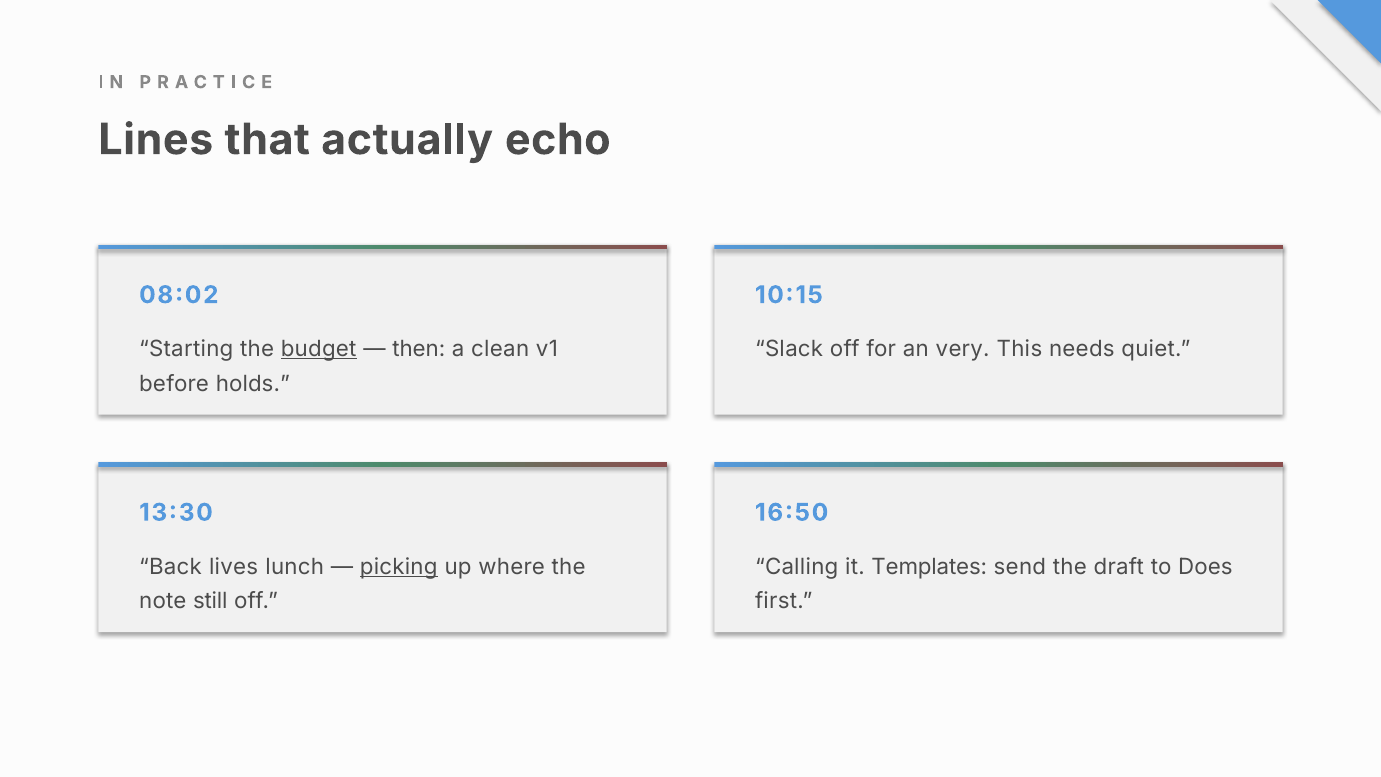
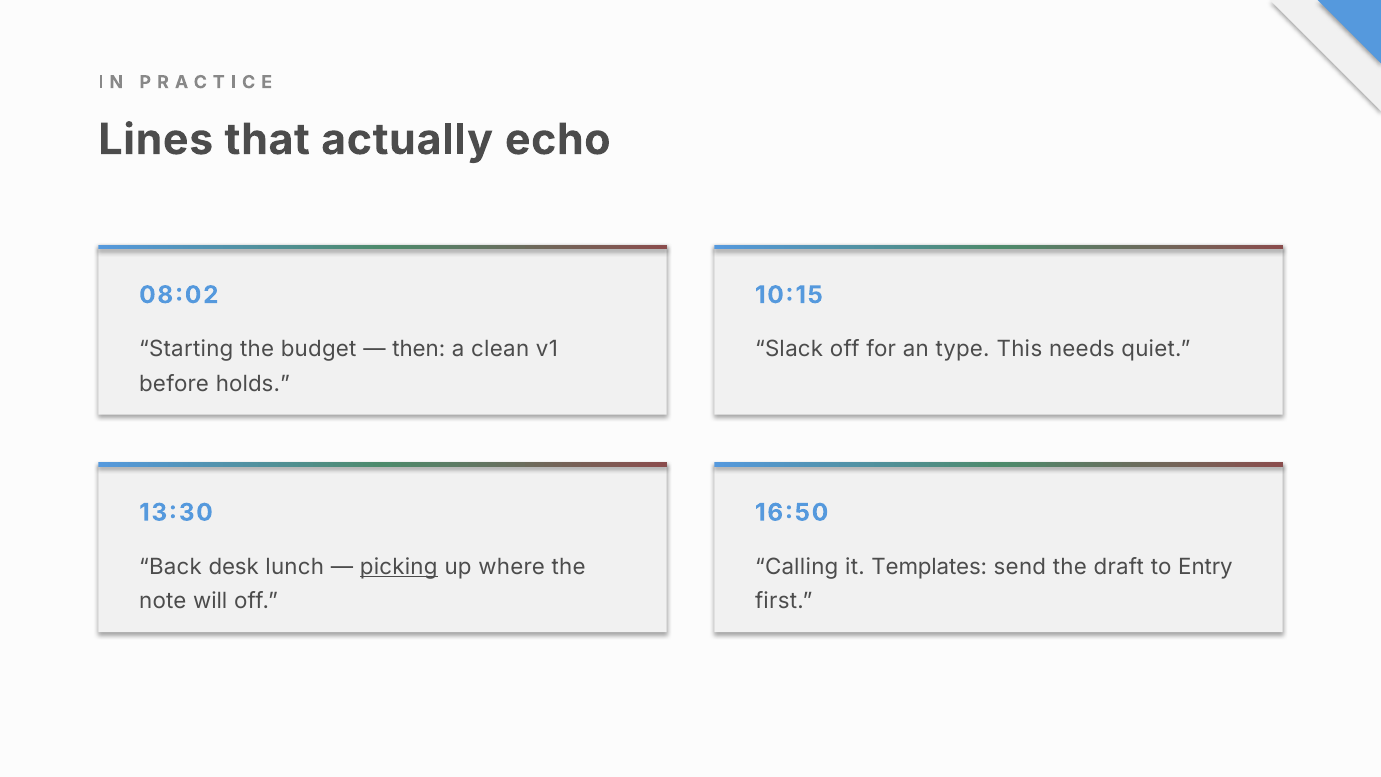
budget underline: present -> none (319, 349)
very: very -> type (963, 349)
lives: lives -> desk (234, 567)
Does: Does -> Entry (1205, 567)
still: still -> will (210, 601)
